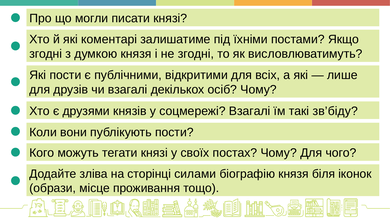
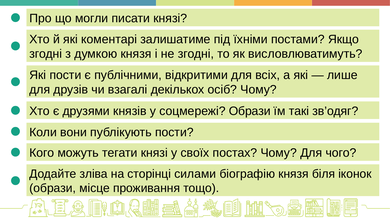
соцмережі Взагалі: Взагалі -> Образи (250, 111)
зв’біду: зв’біду -> зв’одяг (335, 111)
